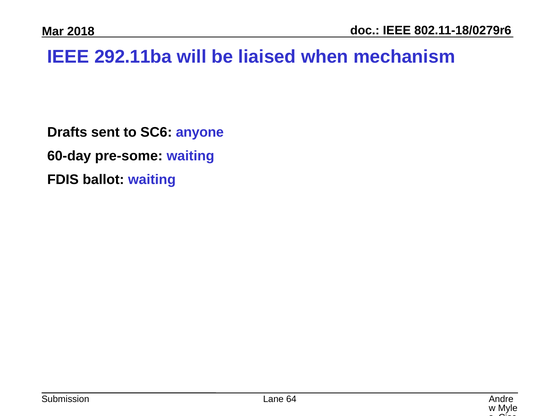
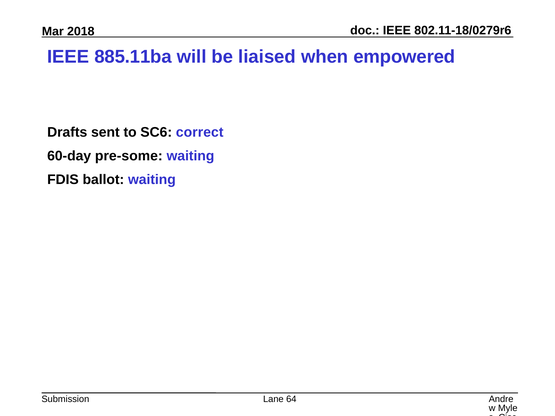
292.11ba: 292.11ba -> 885.11ba (133, 57)
mechanism: mechanism -> empowered (404, 57)
anyone: anyone -> correct (200, 132)
